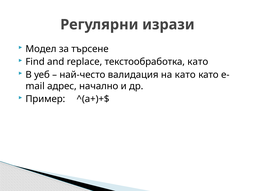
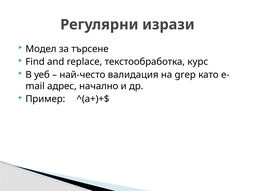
текстообработка като: като -> курс (198, 62)
на като: като -> grep (185, 75)
